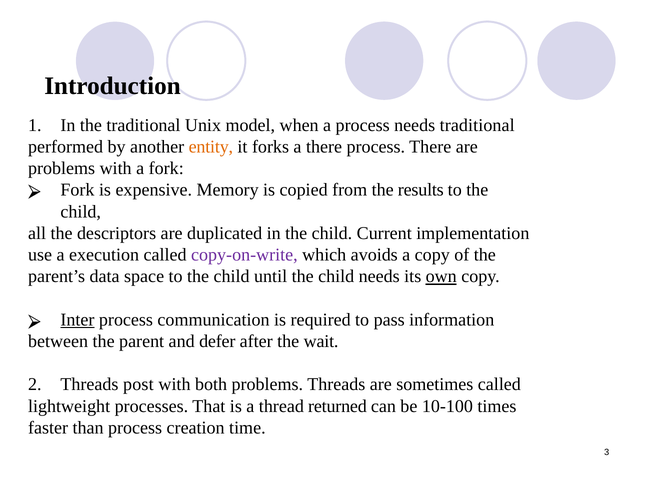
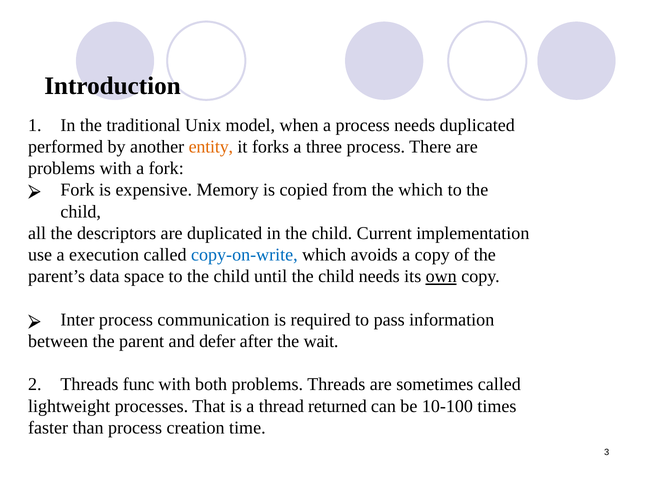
needs traditional: traditional -> duplicated (477, 125)
a there: there -> three (324, 147)
the results: results -> which (421, 190)
copy-on-write colour: purple -> blue (244, 255)
Inter underline: present -> none (77, 320)
post: post -> func (139, 385)
